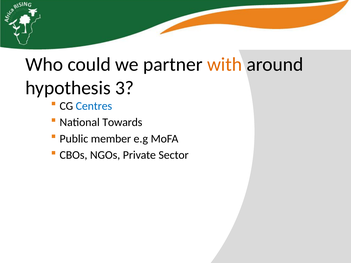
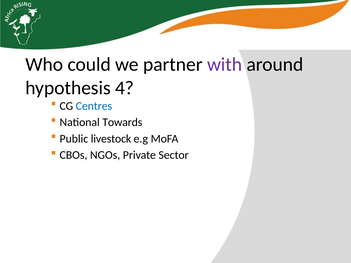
with colour: orange -> purple (225, 65)
3: 3 -> 4 (125, 88)
member: member -> livestock (111, 139)
